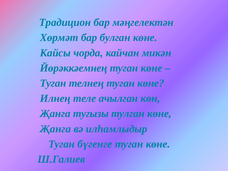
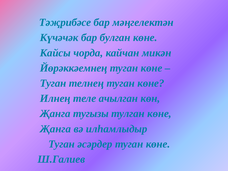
Традицион: Традицион -> Тәҗрибәсе (65, 22)
Хөрмәт: Хөрмәт -> Күчәчәк (59, 38)
бүгенге: бүгенге -> әсәрдер (95, 144)
